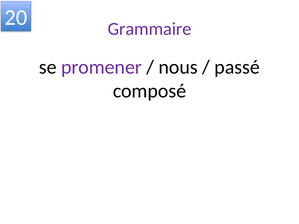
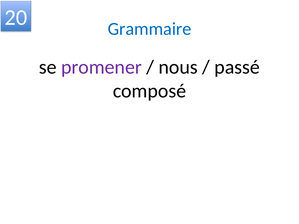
Grammaire colour: purple -> blue (149, 29)
